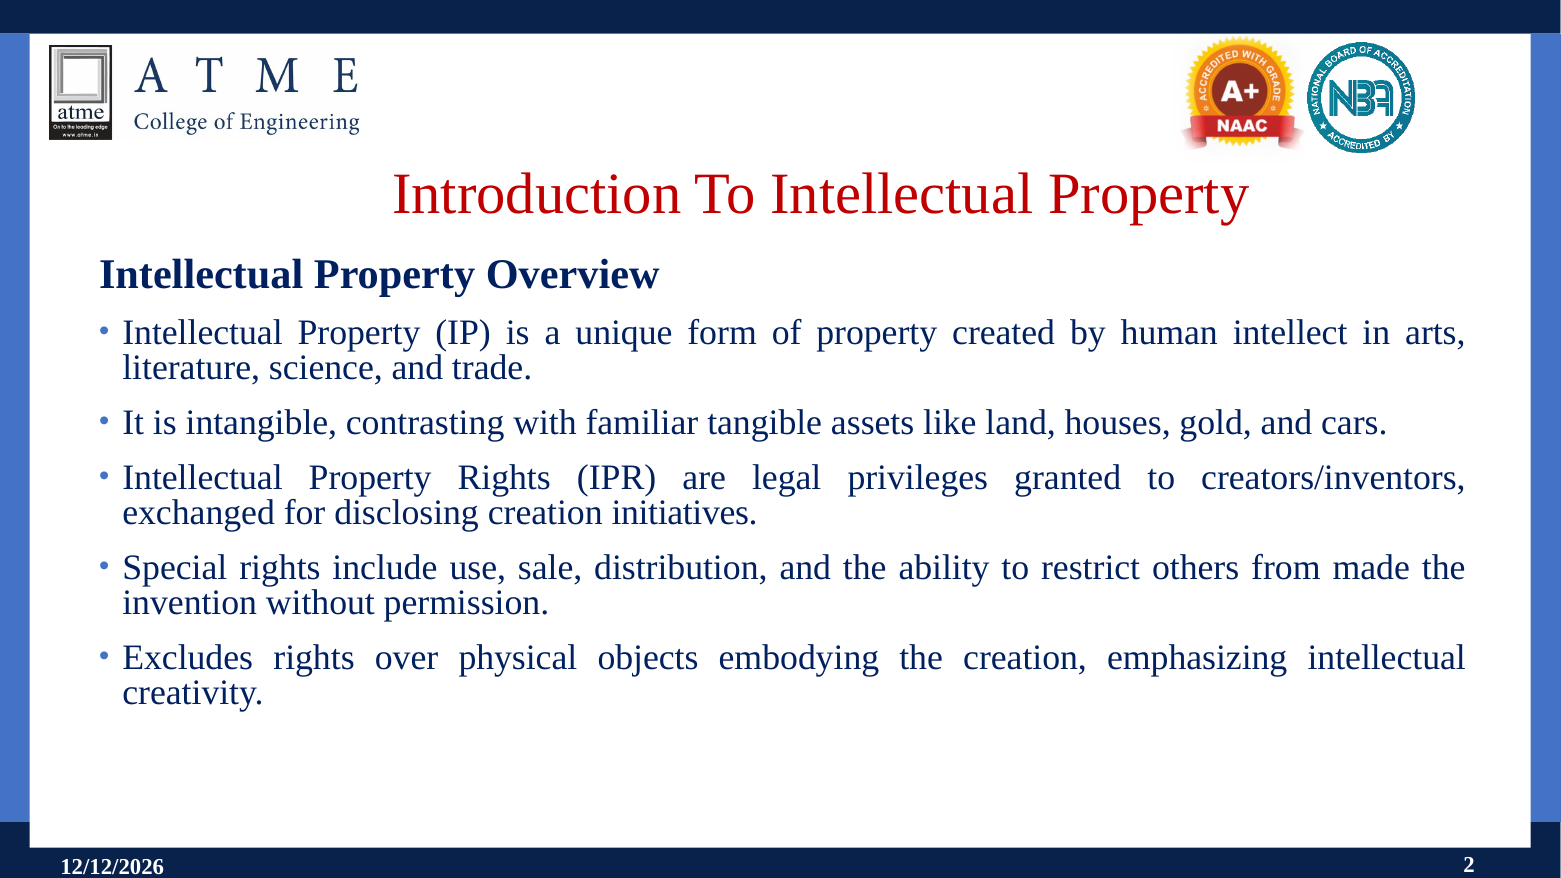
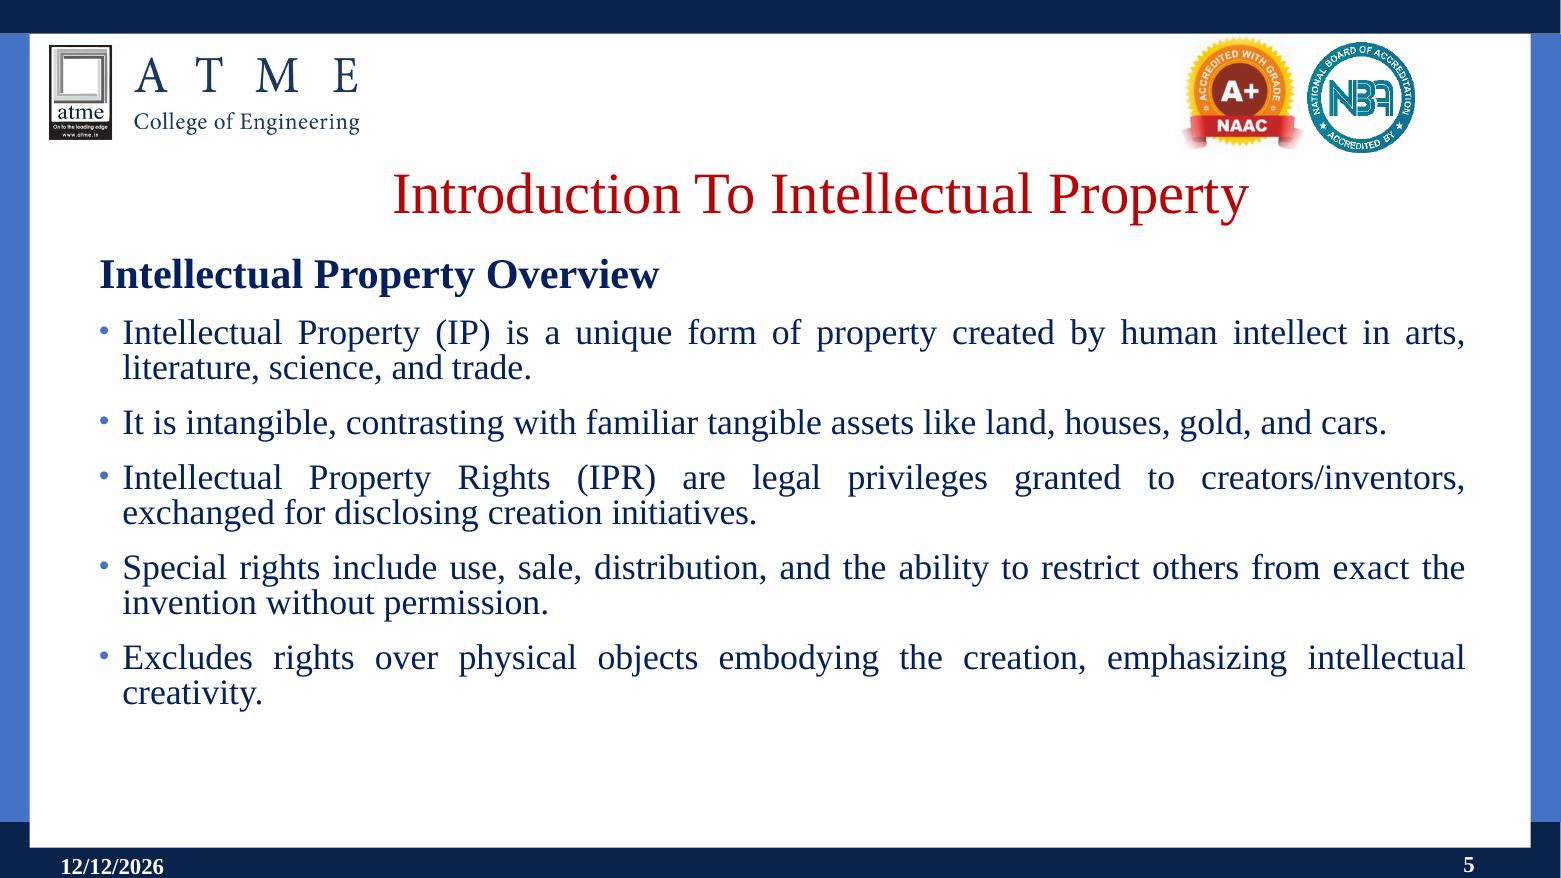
made: made -> exact (1371, 568)
2: 2 -> 5 (1469, 865)
